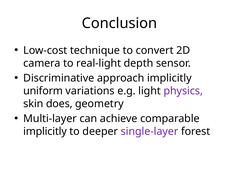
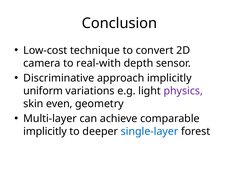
real-light: real-light -> real-with (99, 63)
does: does -> even (59, 103)
single-layer colour: purple -> blue (149, 131)
